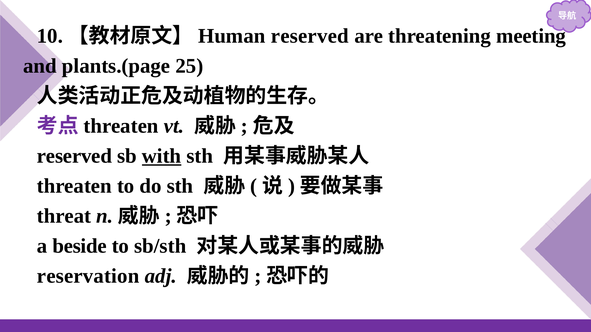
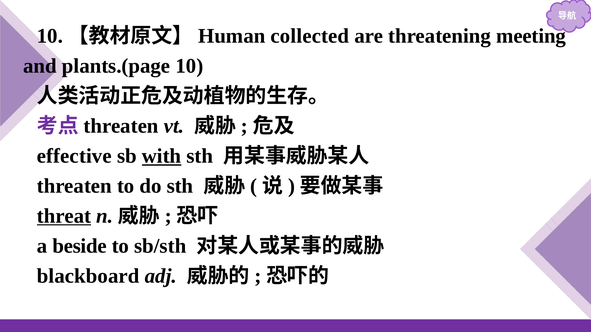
reserved: reserved -> collected (310, 36)
plants.(page 25: 25 -> 10 (189, 66)
reserved: reserved -> effective (74, 156)
threat underline: none -> present (64, 216)
reservation: reservation -> blackboard (88, 276)
